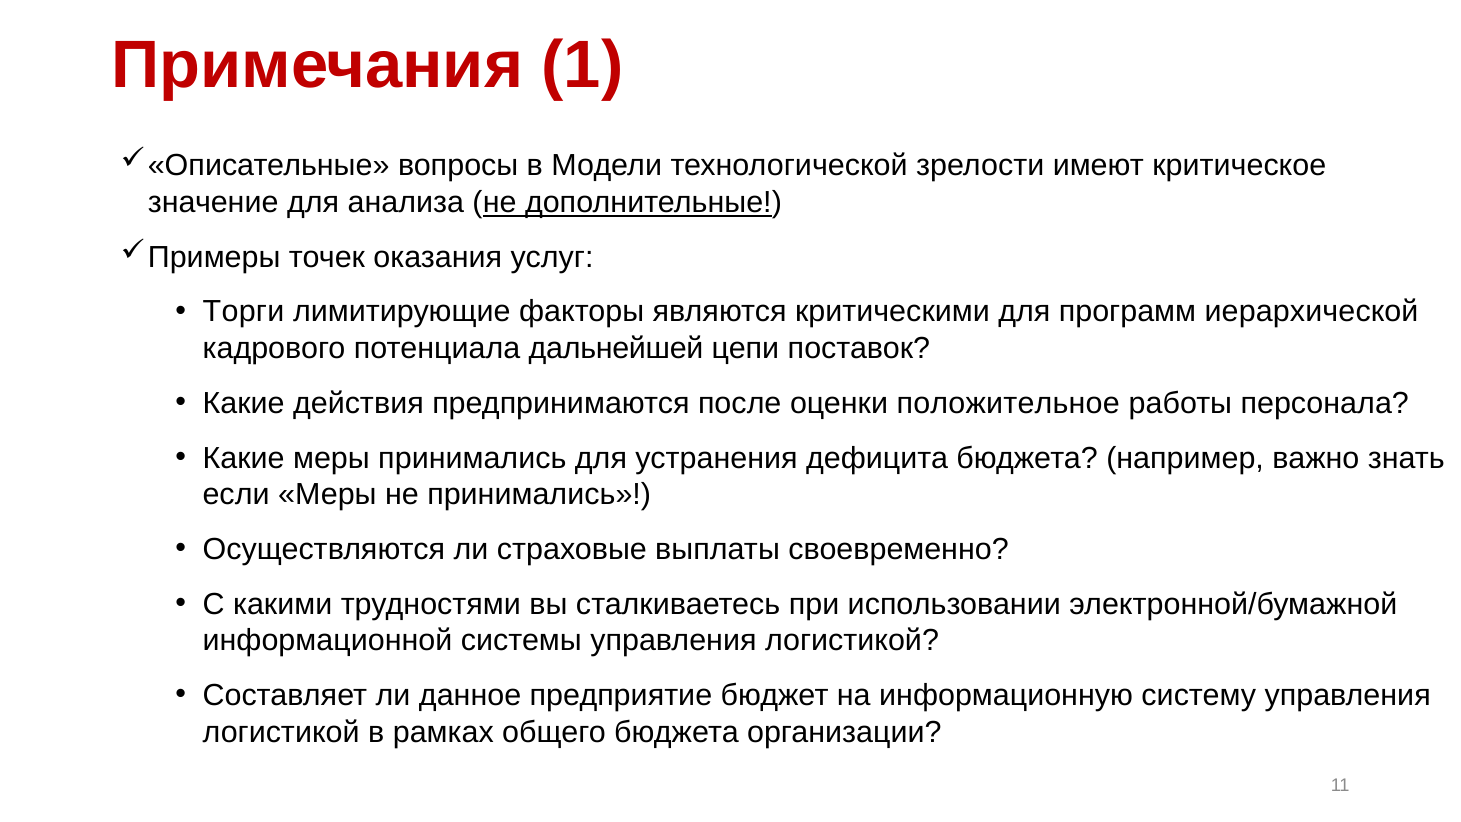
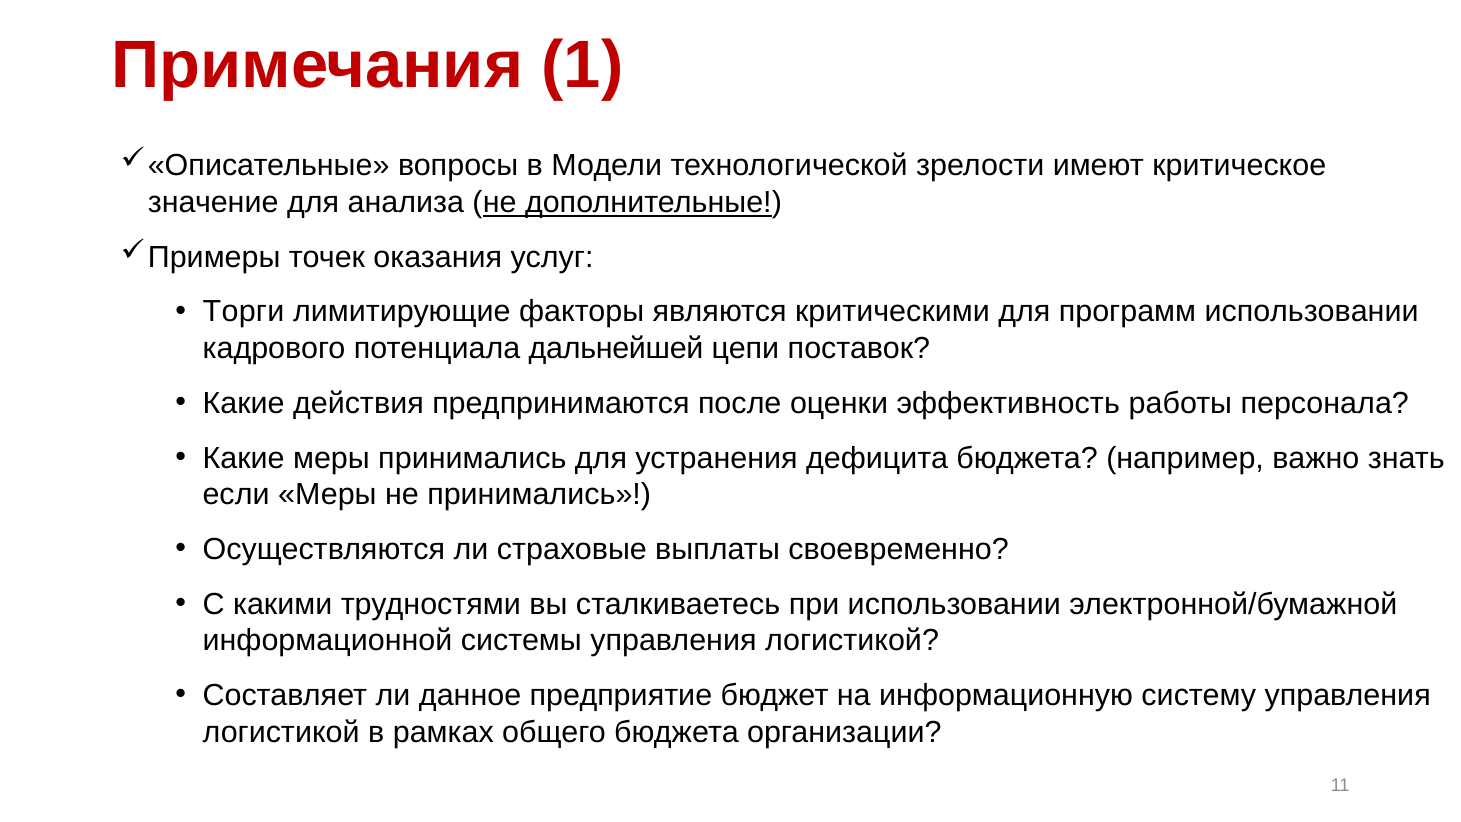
программ иерархической: иерархической -> использовании (1312, 312)
положительное: положительное -> эффективность (1008, 403)
